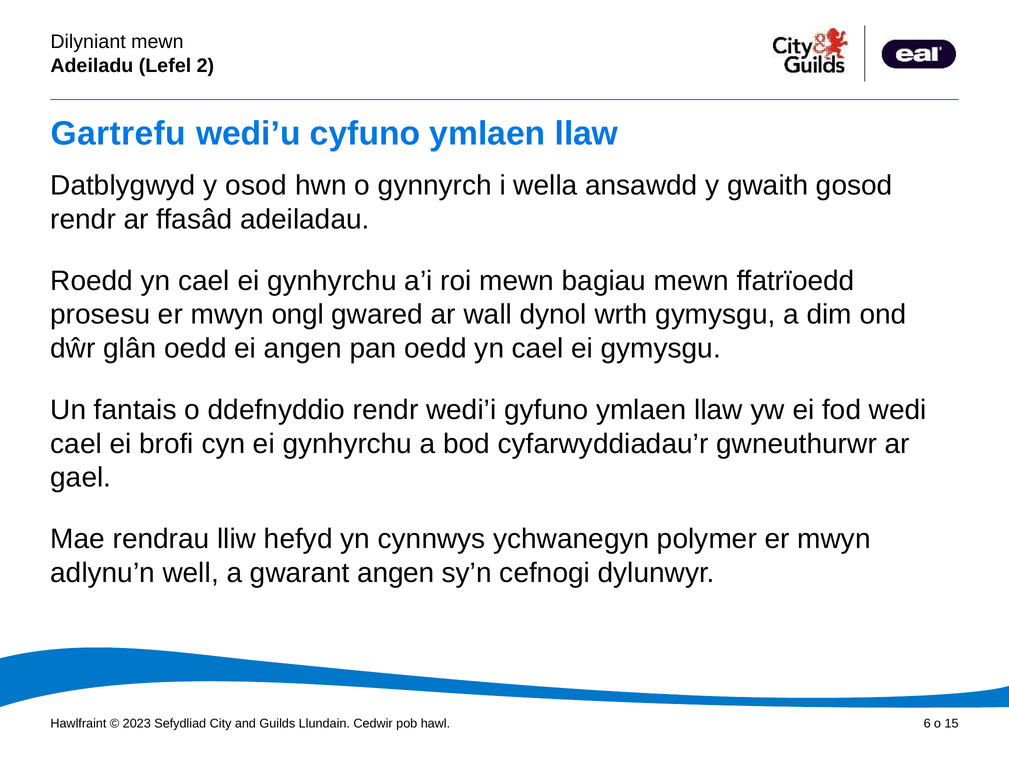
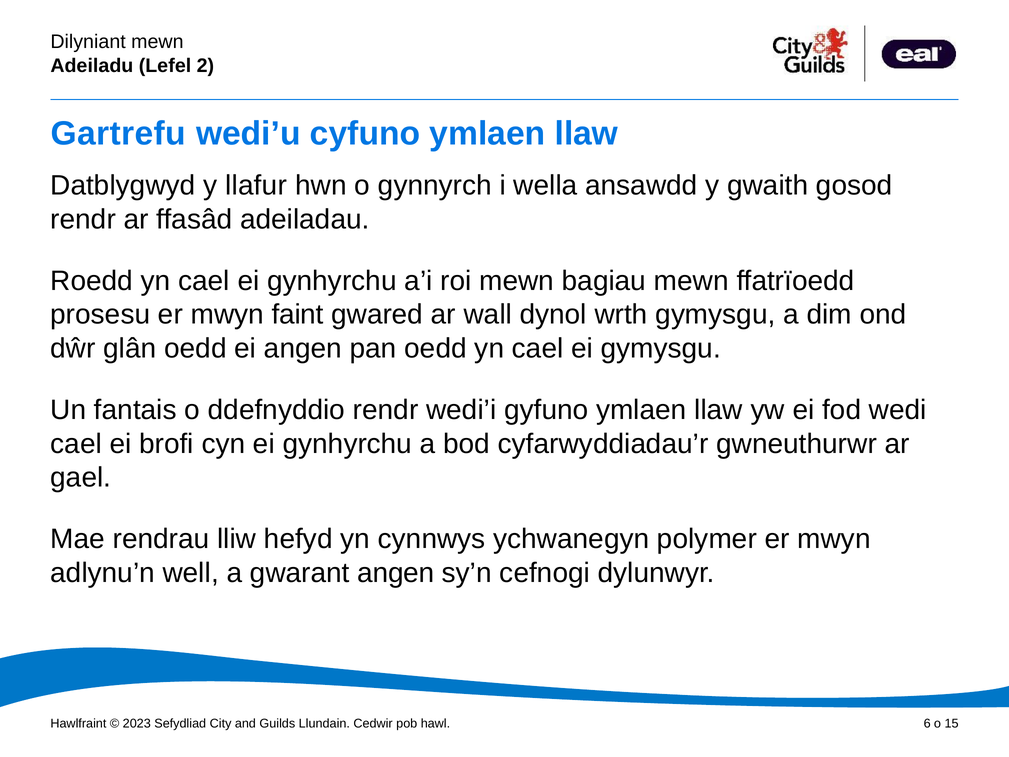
osod: osod -> llafur (256, 186)
ongl: ongl -> faint (298, 315)
